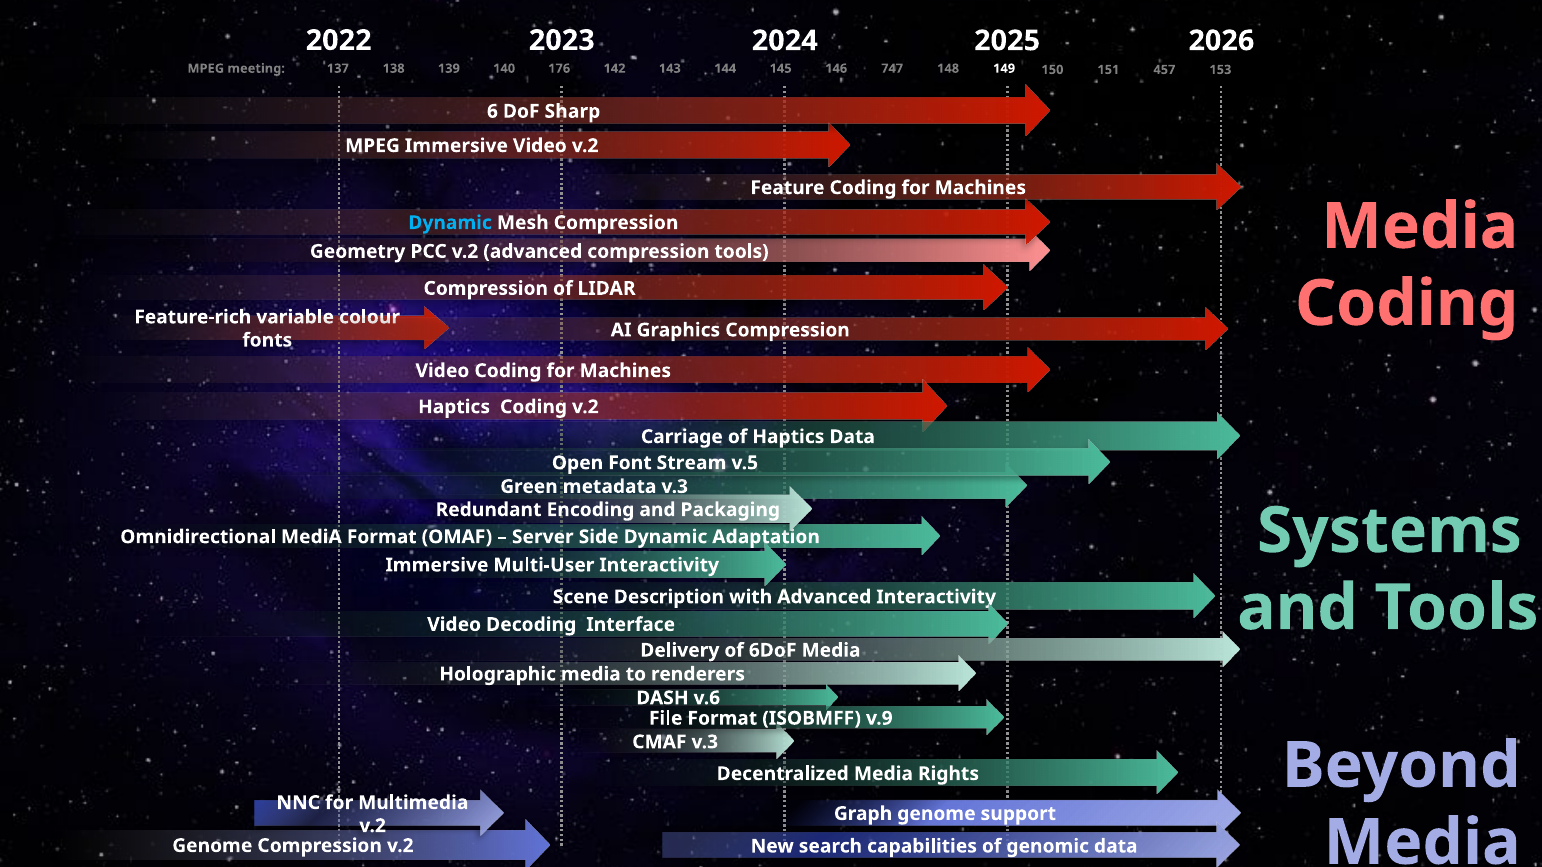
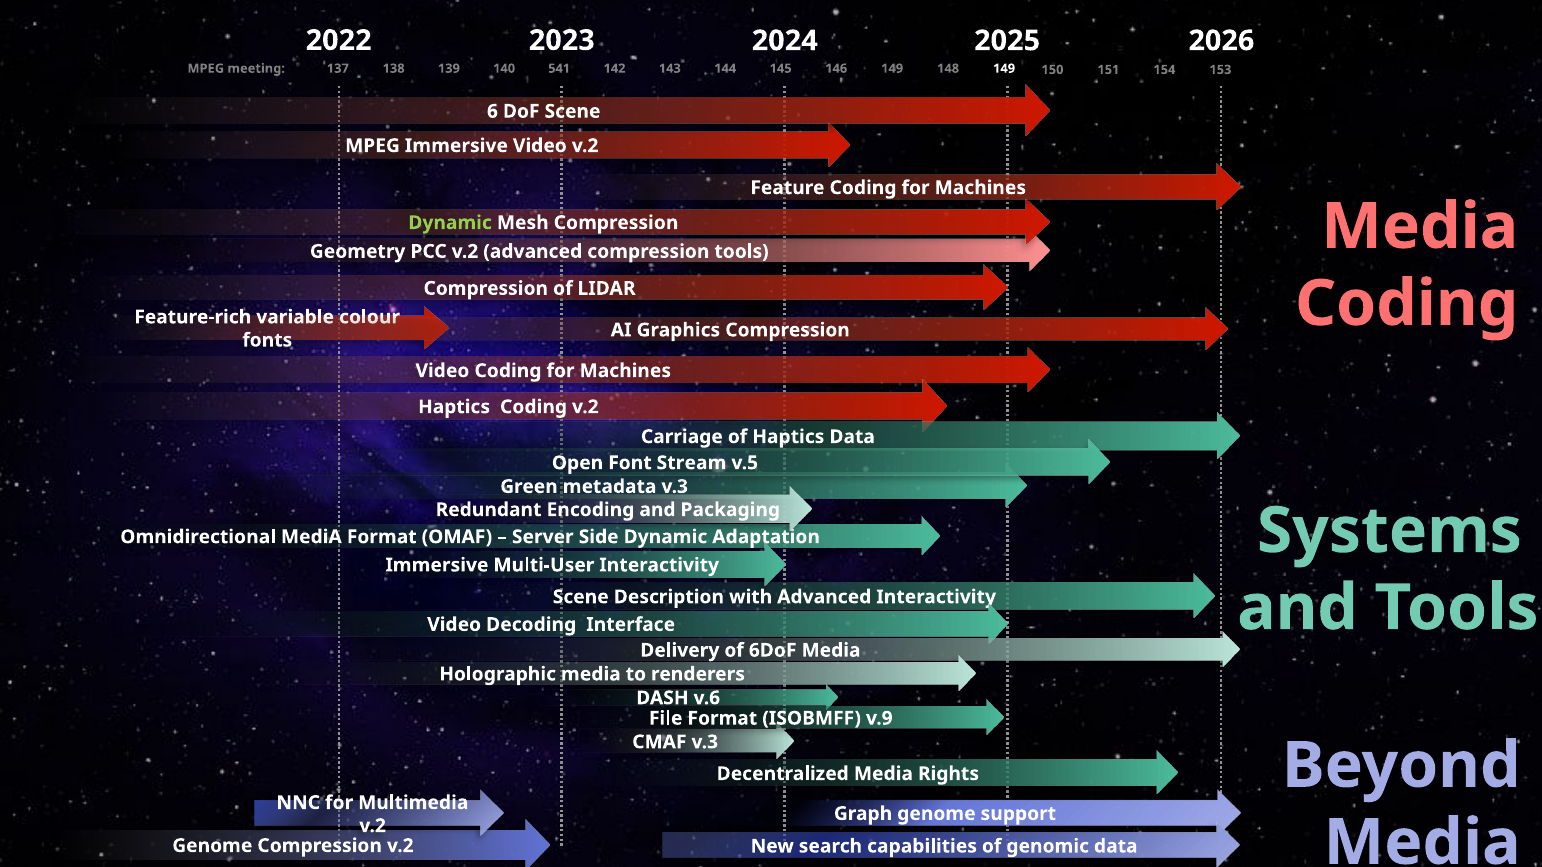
176: 176 -> 541 (559, 69)
146 747: 747 -> 149 (892, 69)
457: 457 -> 154 (1164, 70)
DoF Sharp: Sharp -> Scene (572, 111)
Dynamic colour: light blue -> light green (450, 223)
